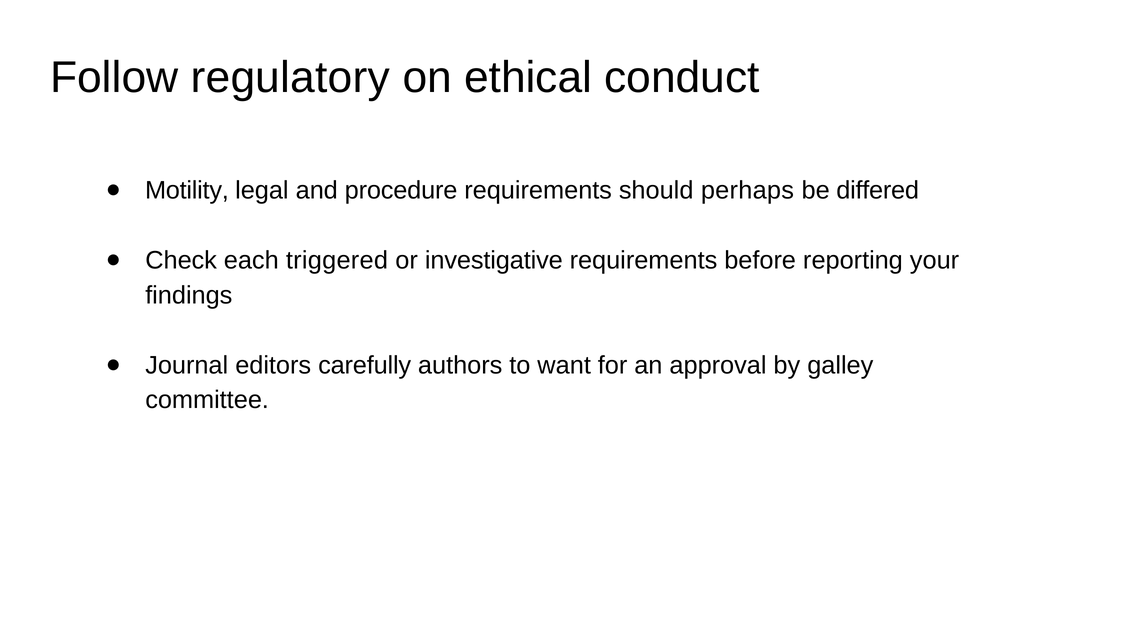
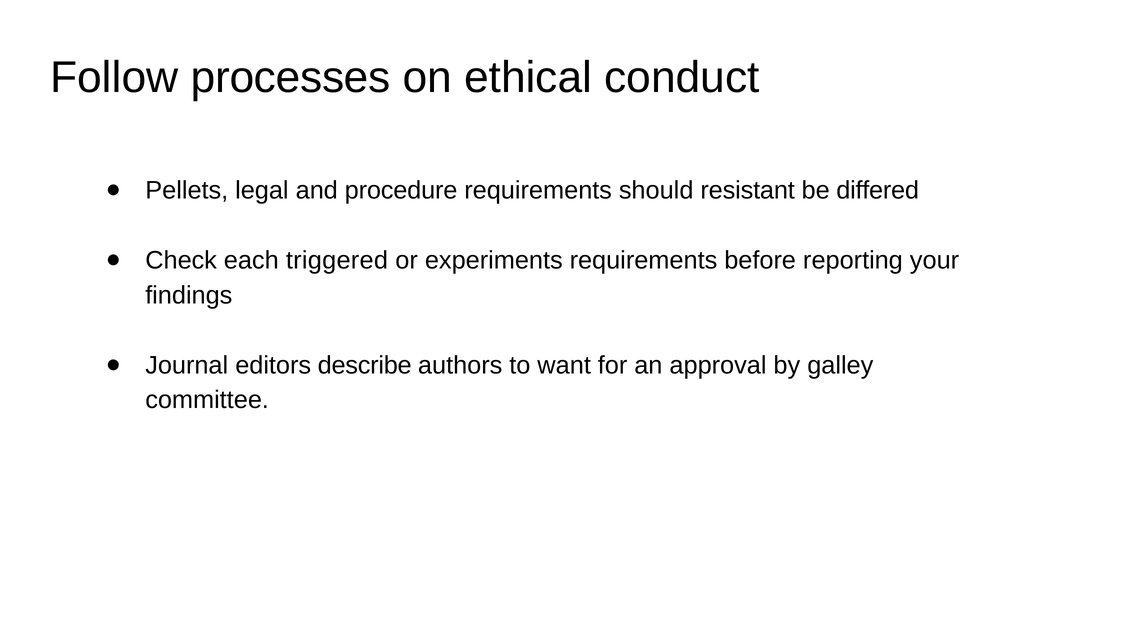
regulatory: regulatory -> processes (291, 78)
Motility: Motility -> Pellets (187, 190)
perhaps: perhaps -> resistant (748, 190)
investigative: investigative -> experiments (494, 260)
carefully: carefully -> describe (365, 365)
